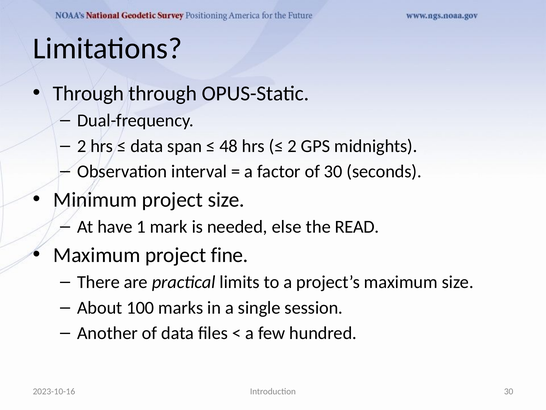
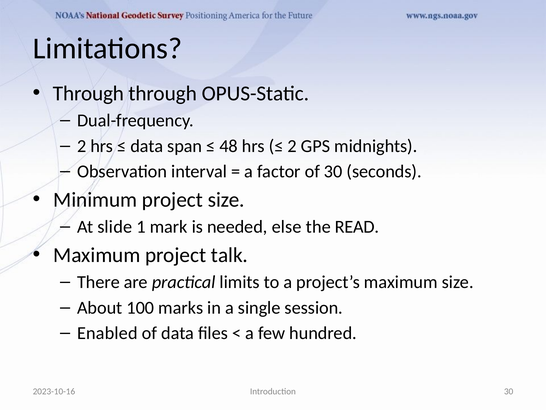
have: have -> slide (115, 227)
fine: fine -> talk (229, 255)
Another: Another -> Enabled (107, 333)
